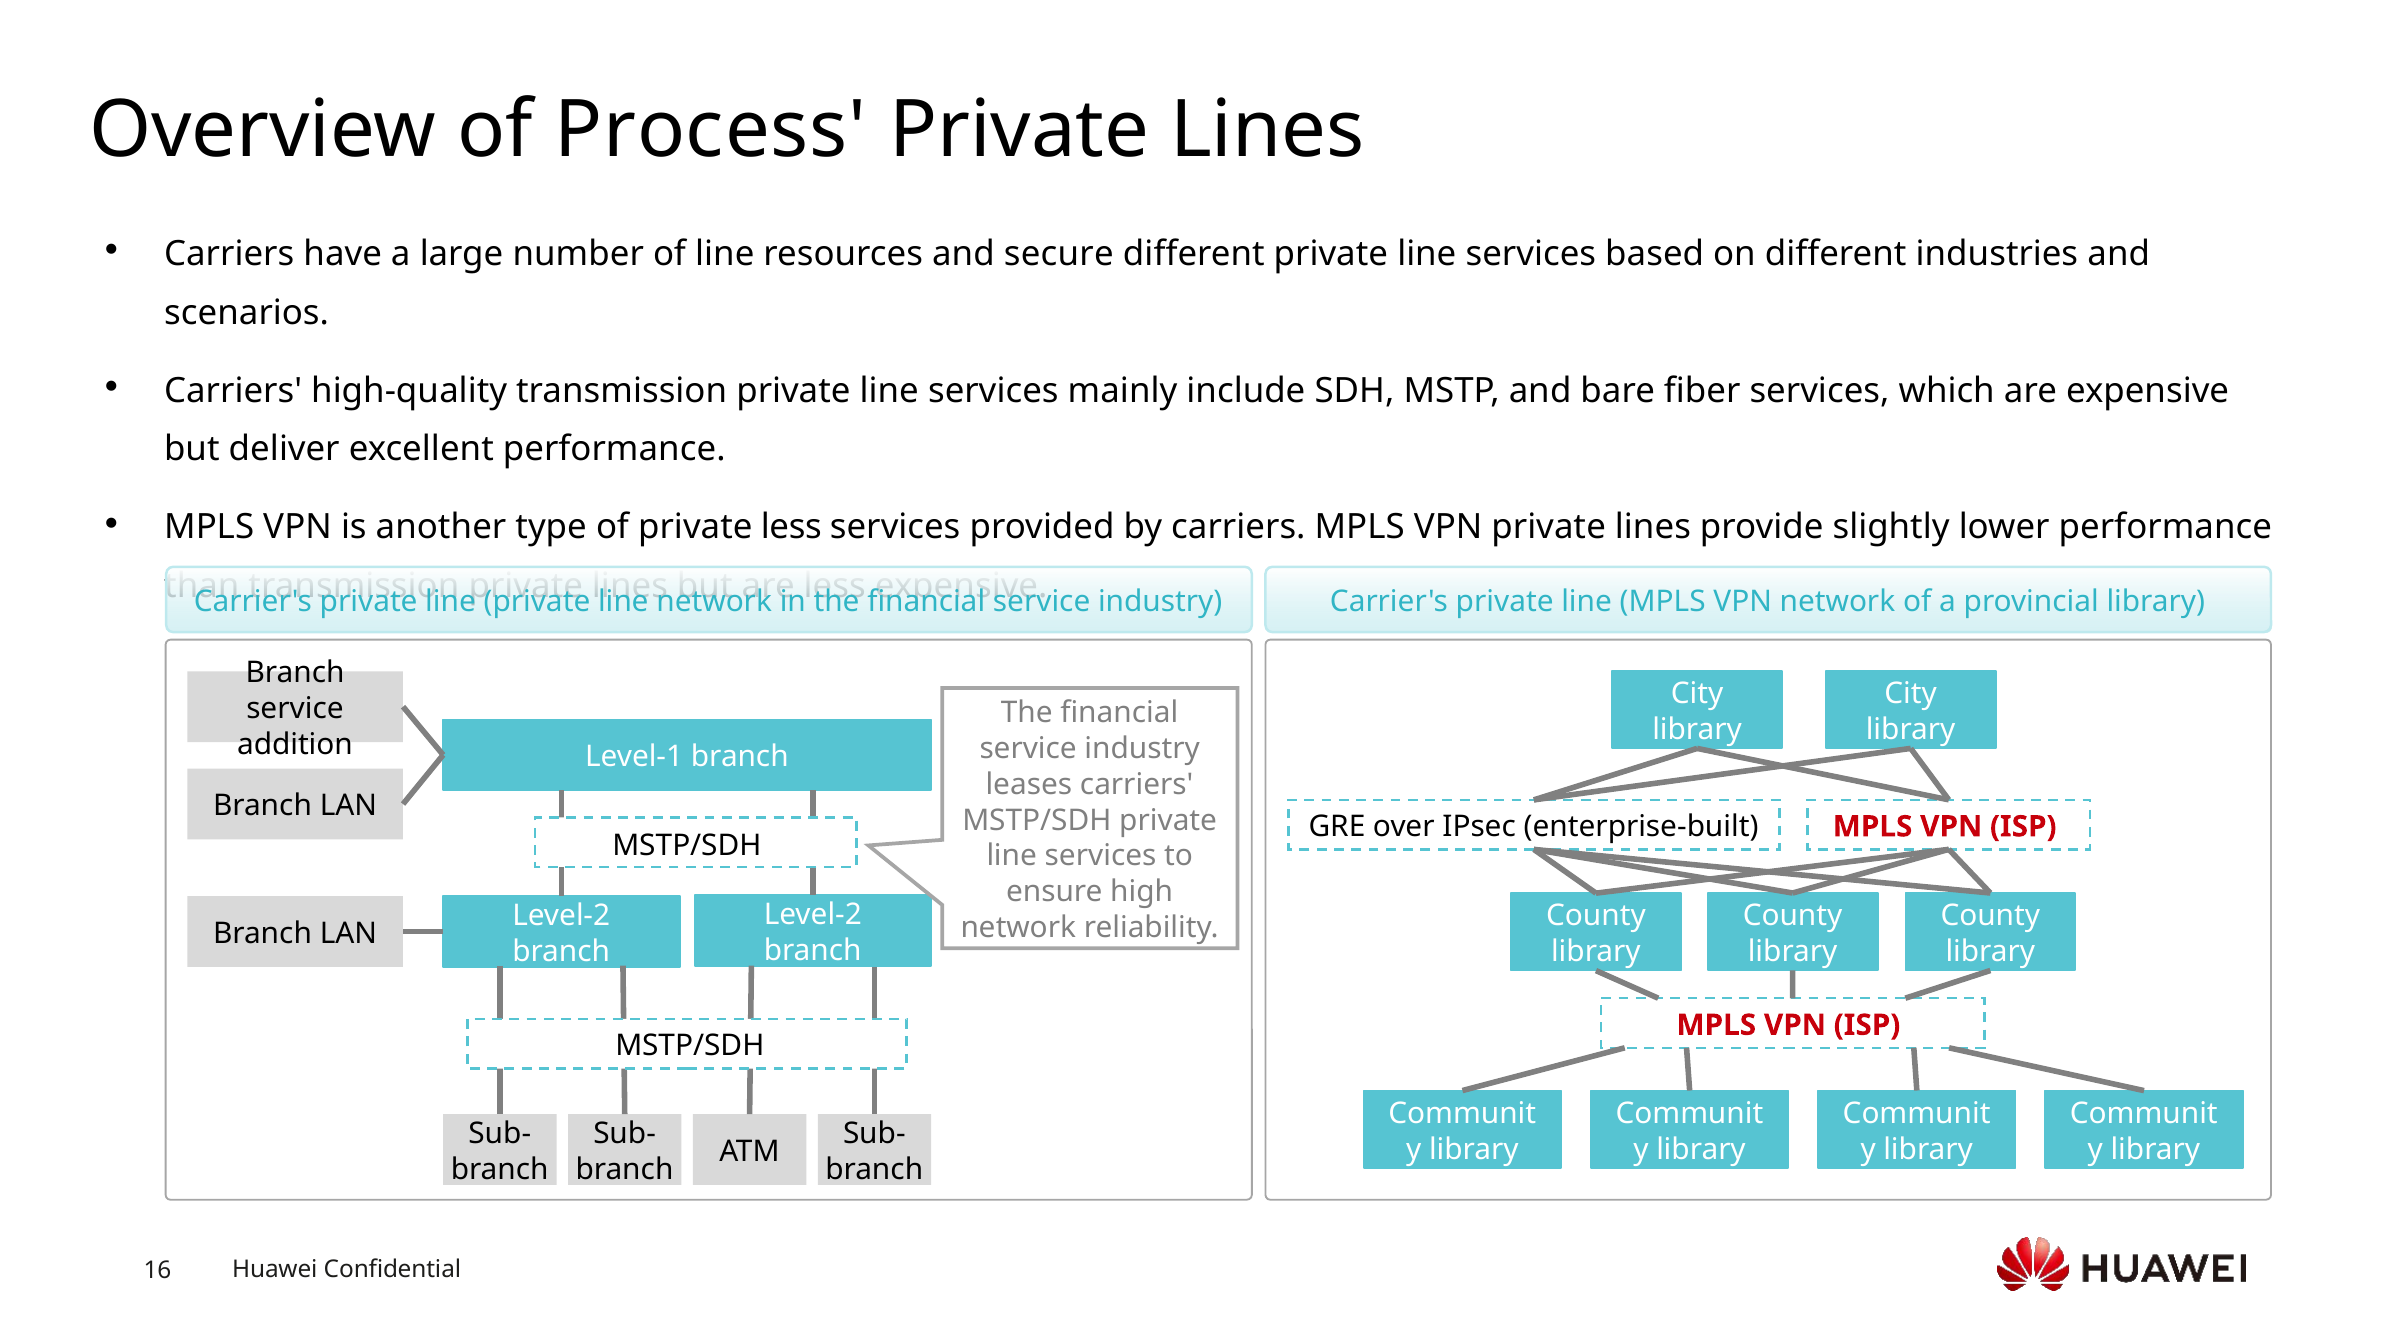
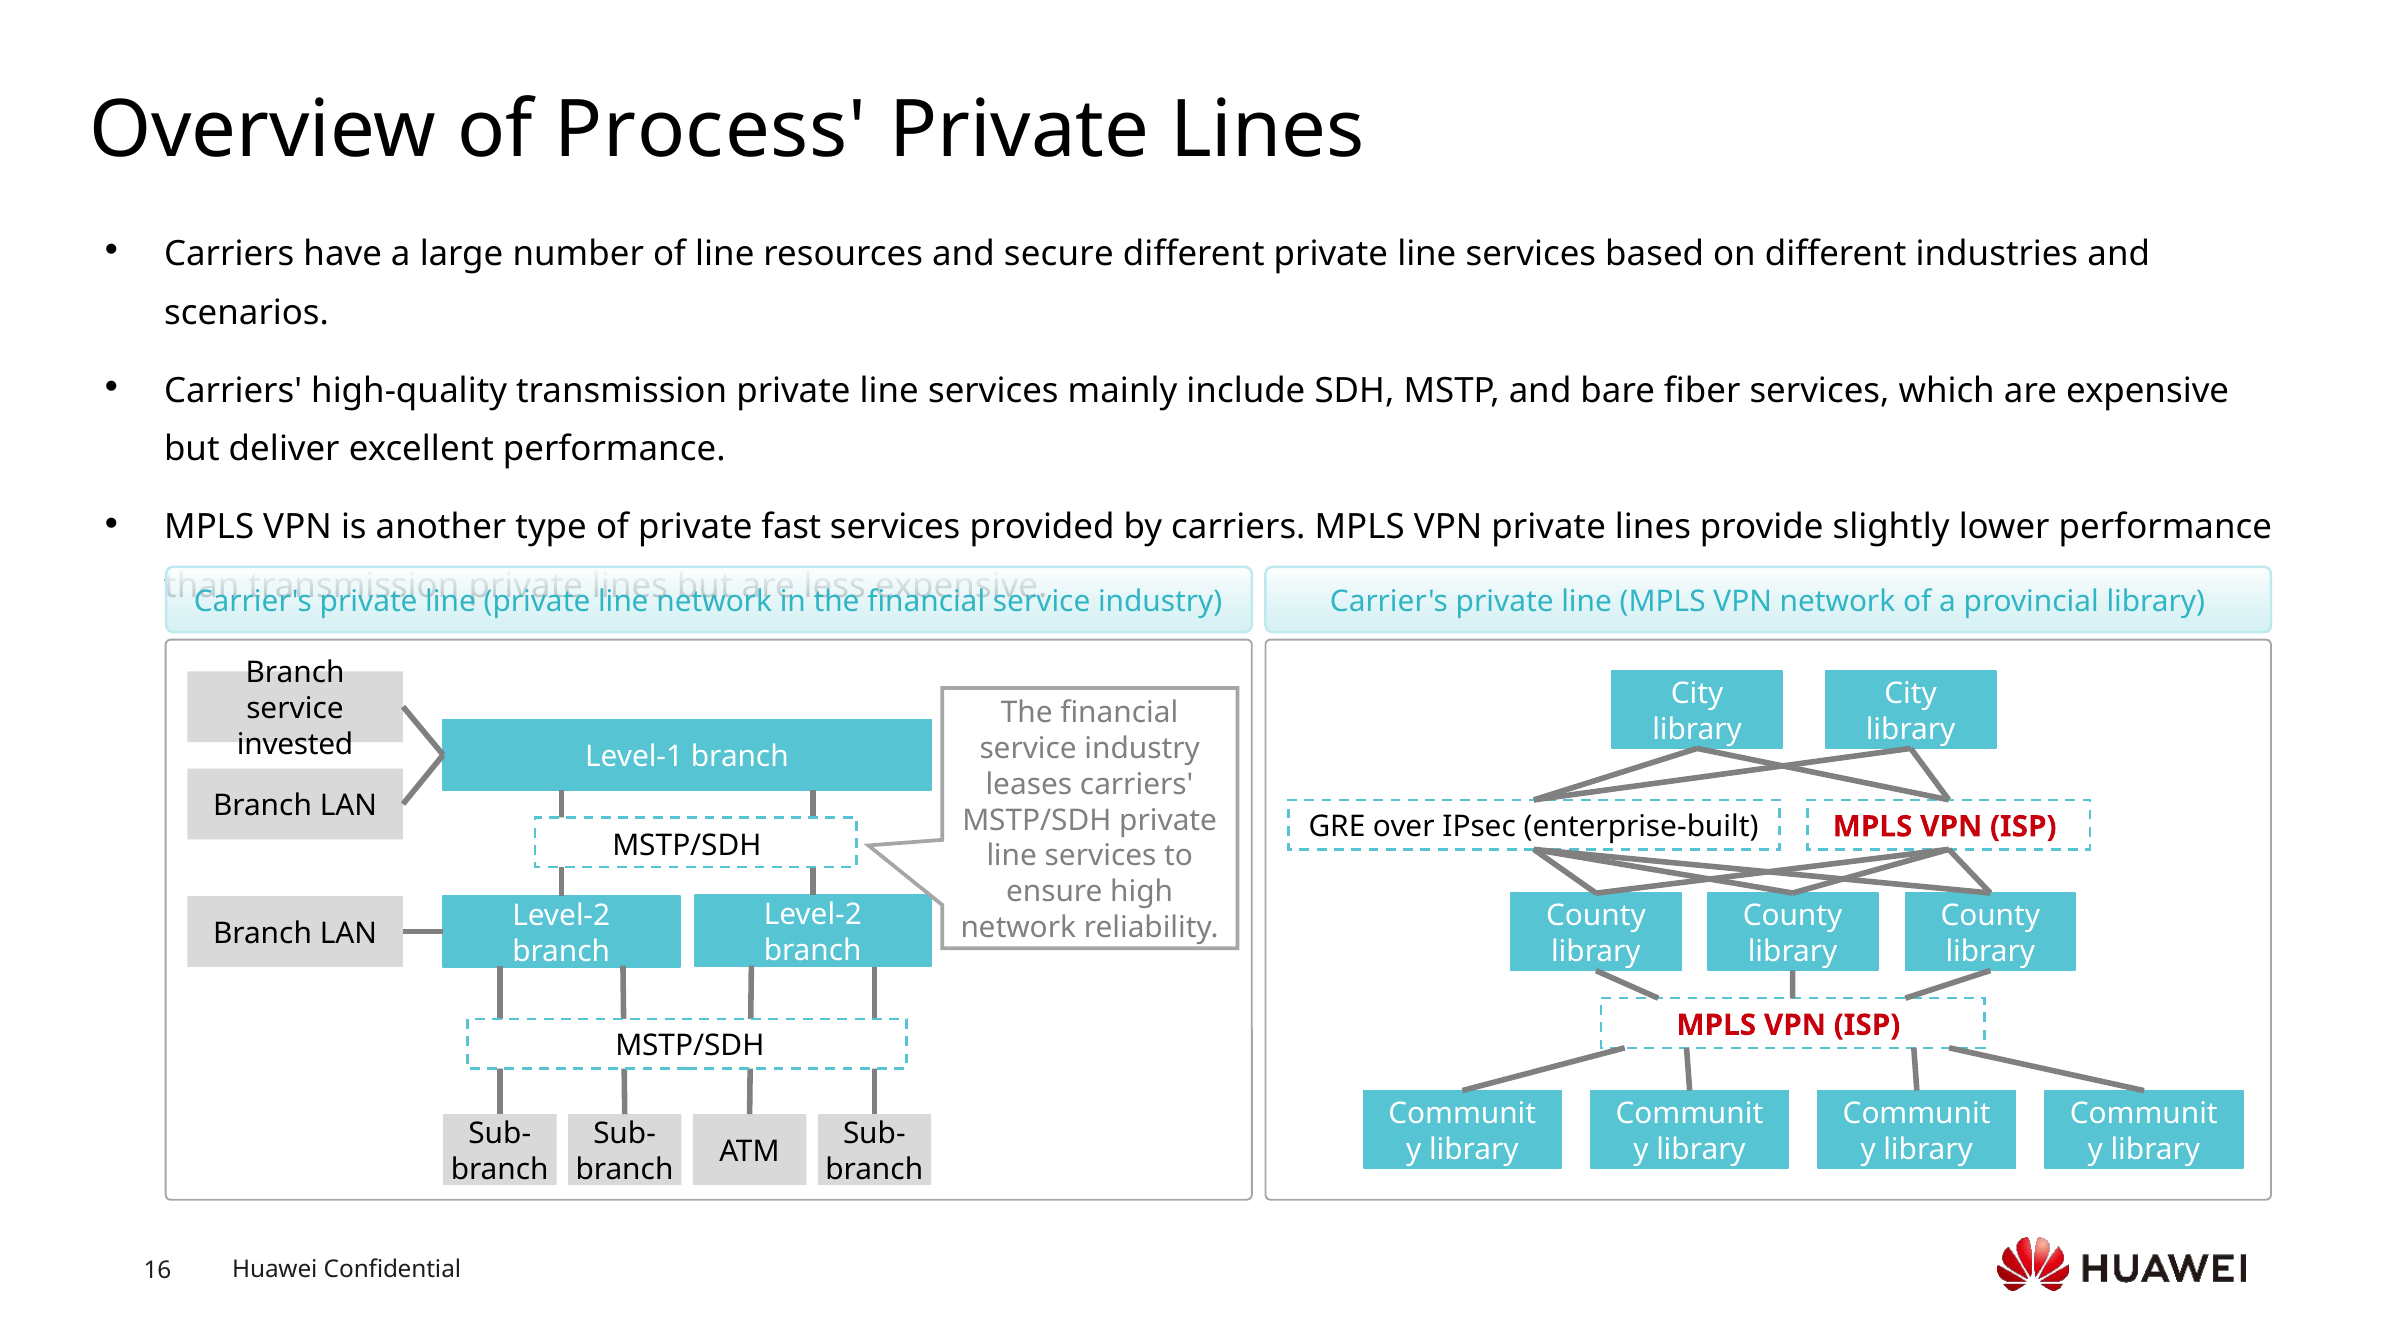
private less: less -> fast (791, 527)
addition: addition -> invested (295, 745)
